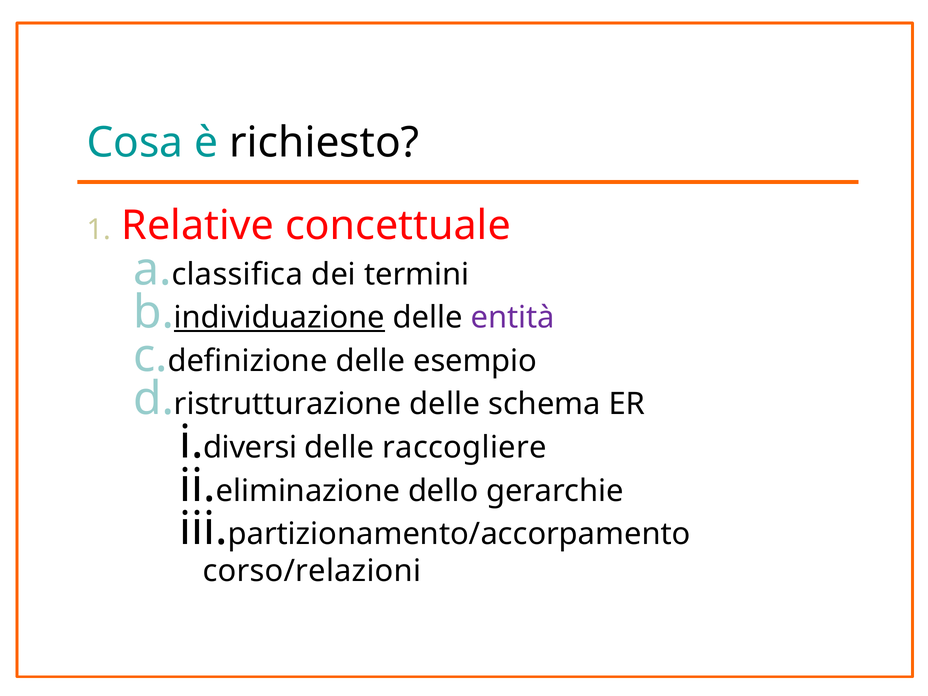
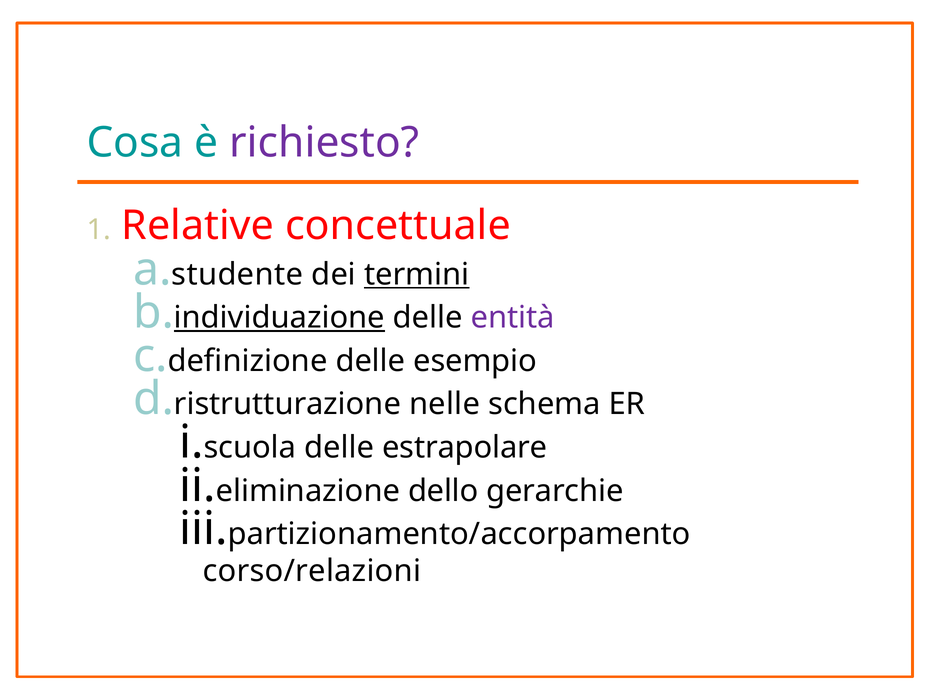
richiesto colour: black -> purple (324, 143)
classifica: classifica -> studente (237, 274)
termini underline: none -> present (417, 274)
ristrutturazione delle: delle -> nelle (445, 404)
diversi: diversi -> scuola (250, 448)
raccogliere: raccogliere -> estrapolare (465, 448)
